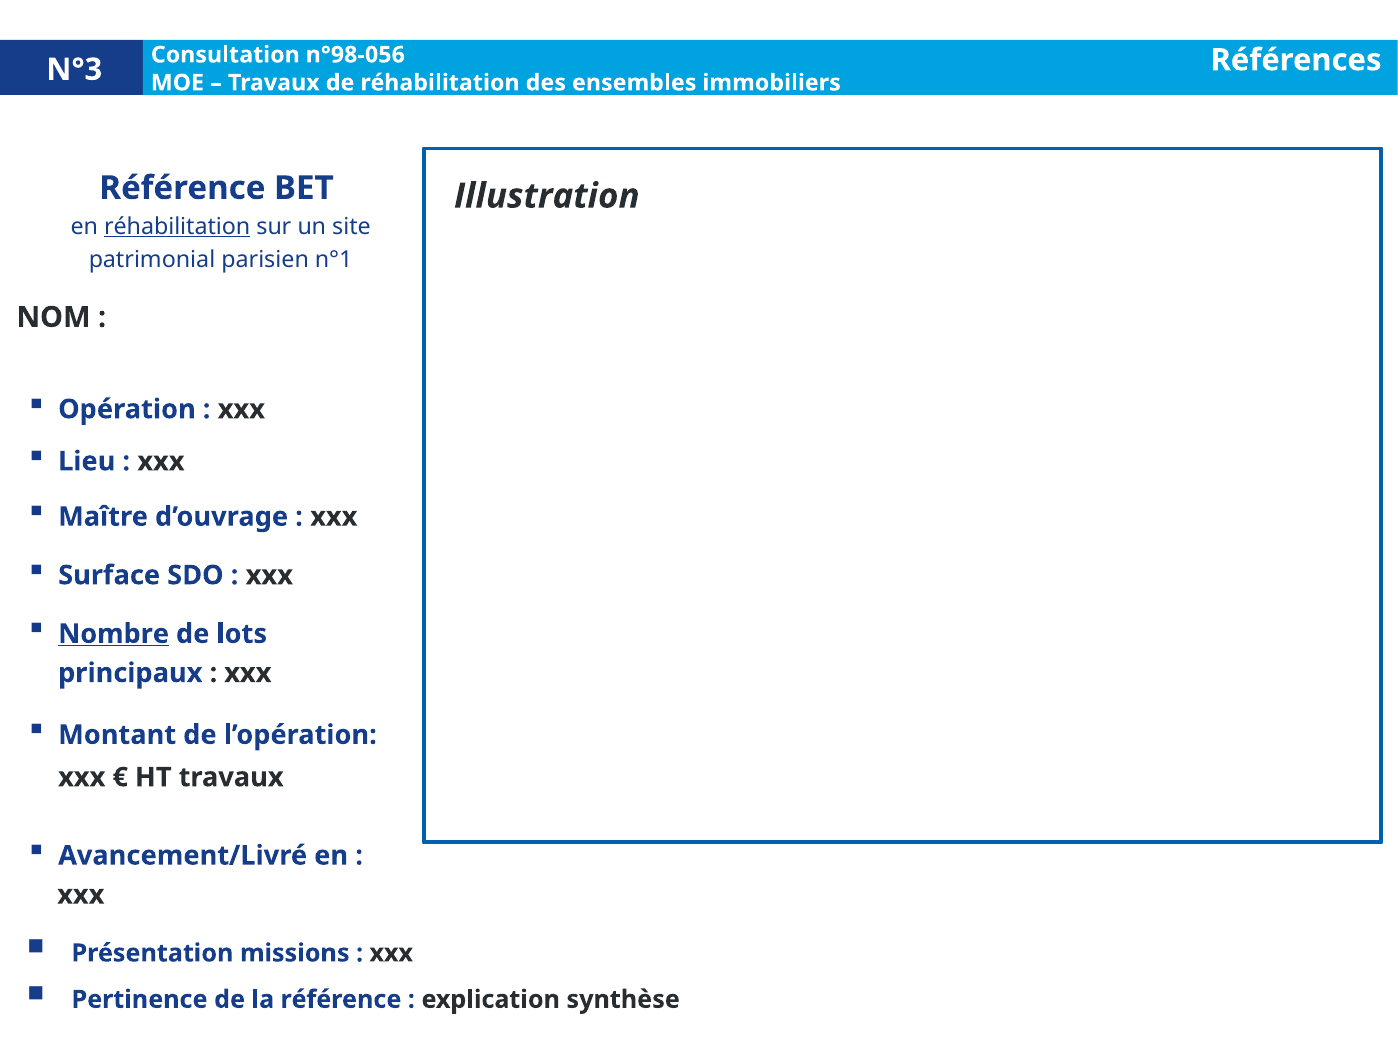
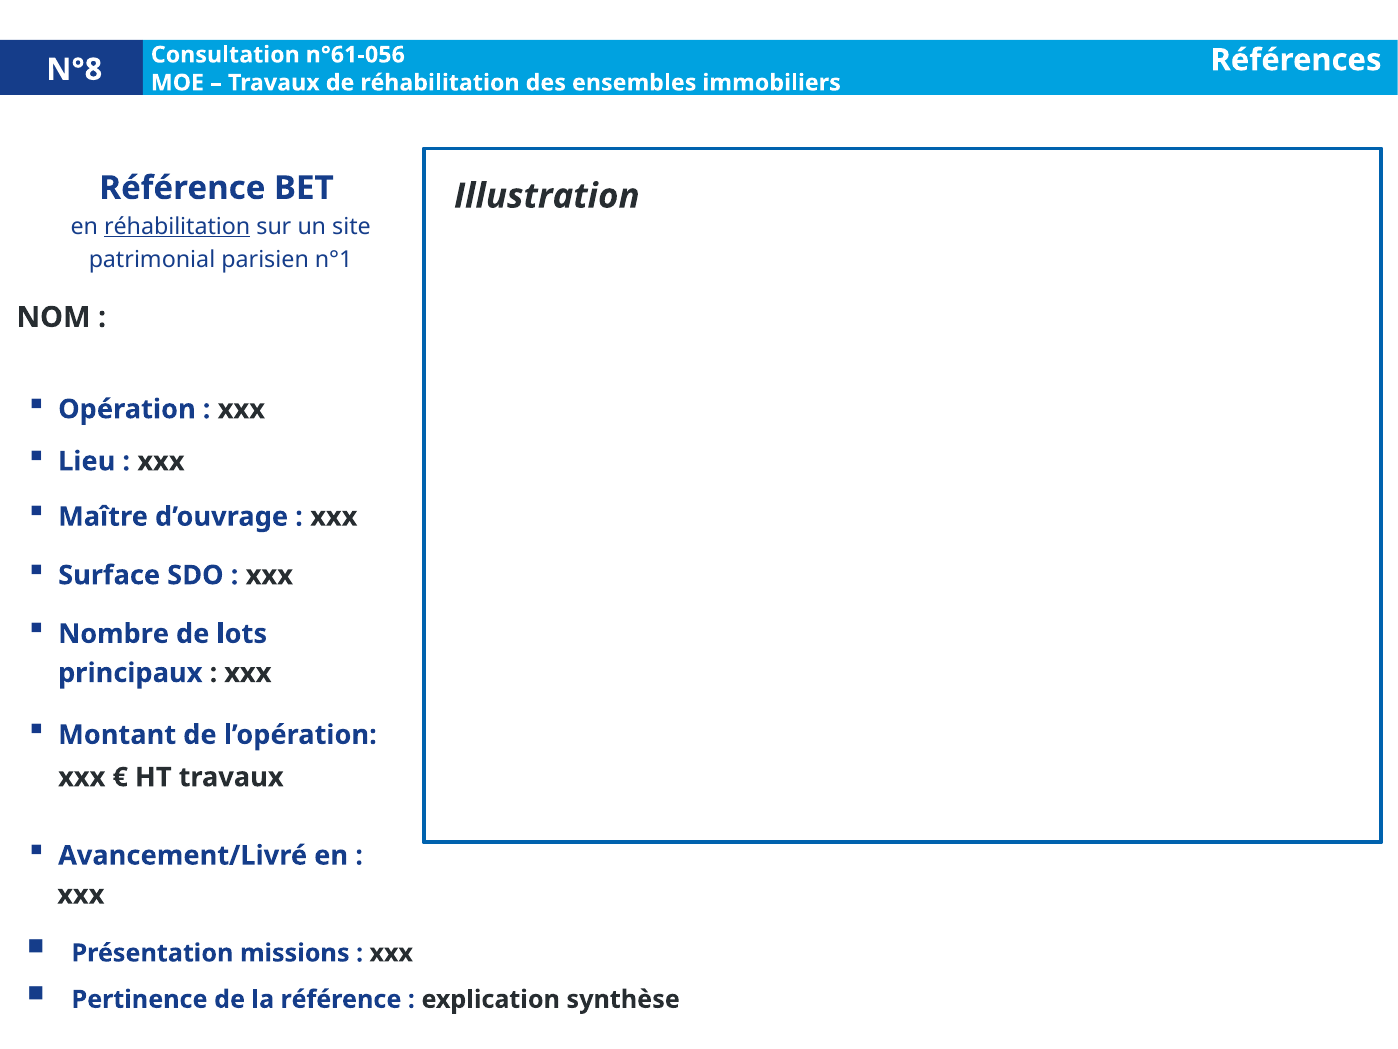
n°98-056: n°98-056 -> n°61-056 (355, 55)
N°3: N°3 -> N°8 (74, 70)
Nombre underline: present -> none (114, 634)
